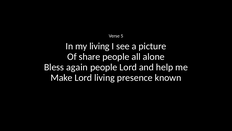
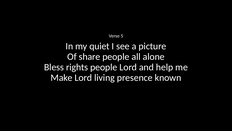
my living: living -> quiet (99, 46)
again: again -> rights (77, 67)
